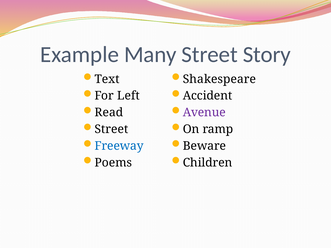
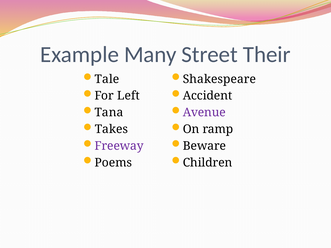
Story: Story -> Their (267, 55)
Text: Text -> Tale (107, 79)
Read: Read -> Tana (109, 113)
Street: Street -> Takes (111, 129)
Freeway colour: blue -> purple (119, 146)
